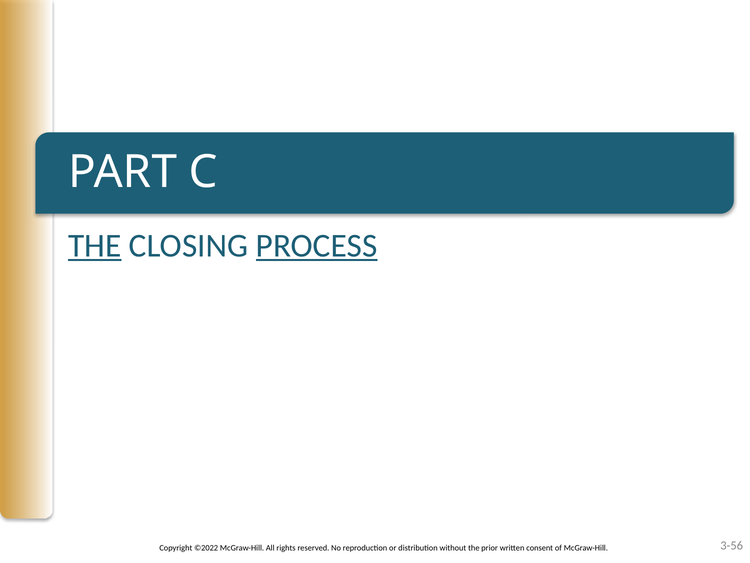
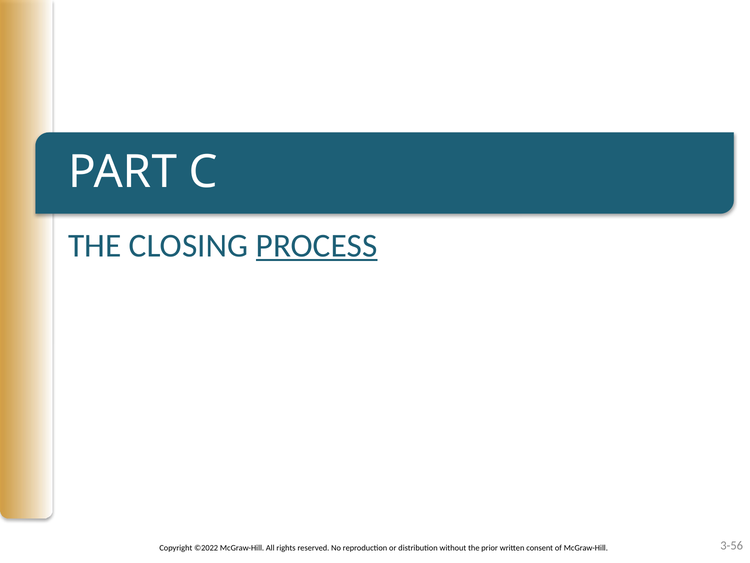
THE underline: present -> none (95, 245)
